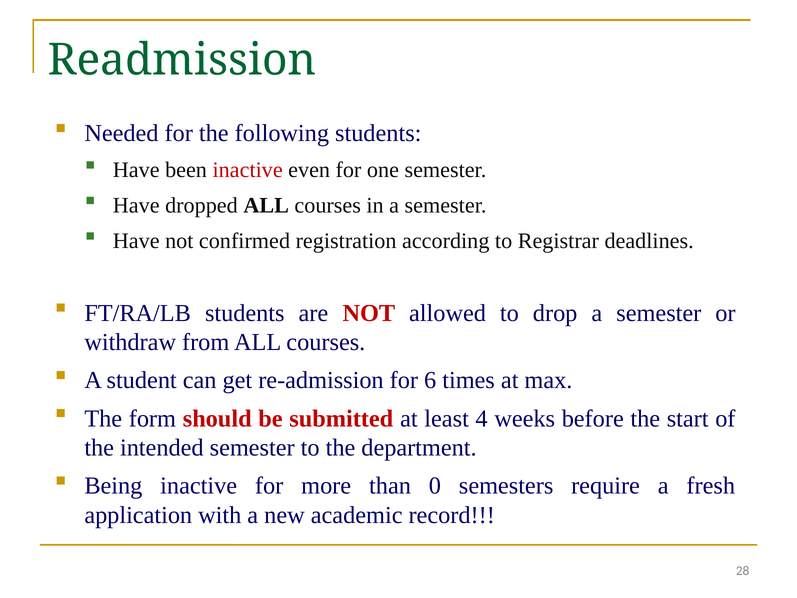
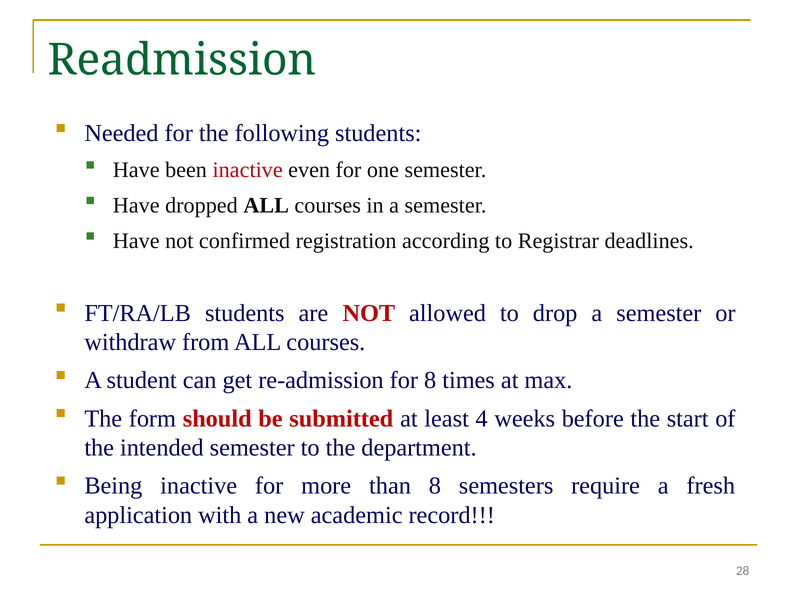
for 6: 6 -> 8 (430, 380)
than 0: 0 -> 8 (435, 486)
